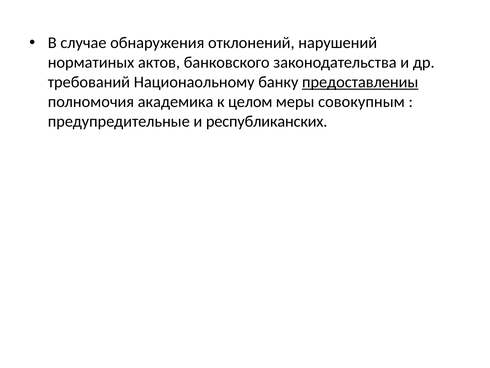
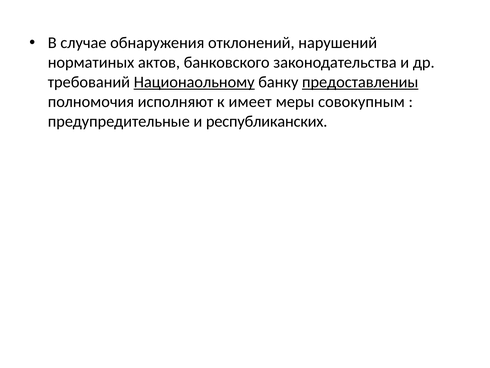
Национаольному underline: none -> present (194, 82)
академика: академика -> исполняют (176, 102)
целом: целом -> имеет (250, 102)
